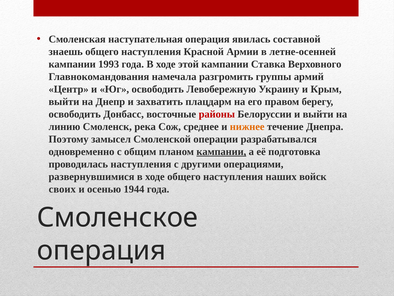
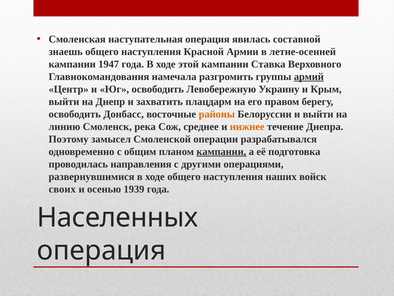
1993: 1993 -> 1947 (109, 64)
армий underline: none -> present (309, 77)
районы colour: red -> orange (217, 114)
проводилась наступления: наступления -> направления (141, 164)
1944: 1944 -> 1939 (134, 189)
Смоленское: Смоленское -> Населенных (117, 217)
